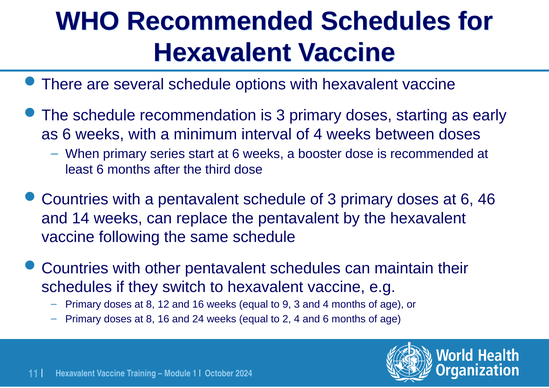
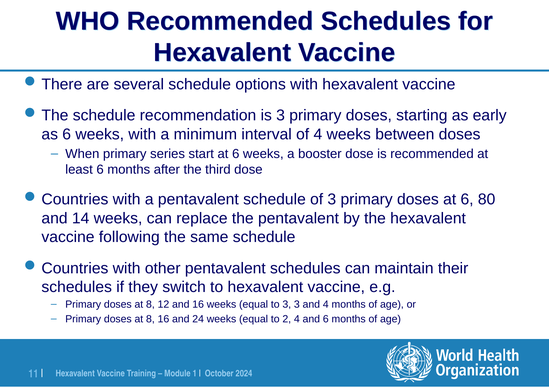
46: 46 -> 80 (487, 200)
to 9: 9 -> 3 (287, 305)
